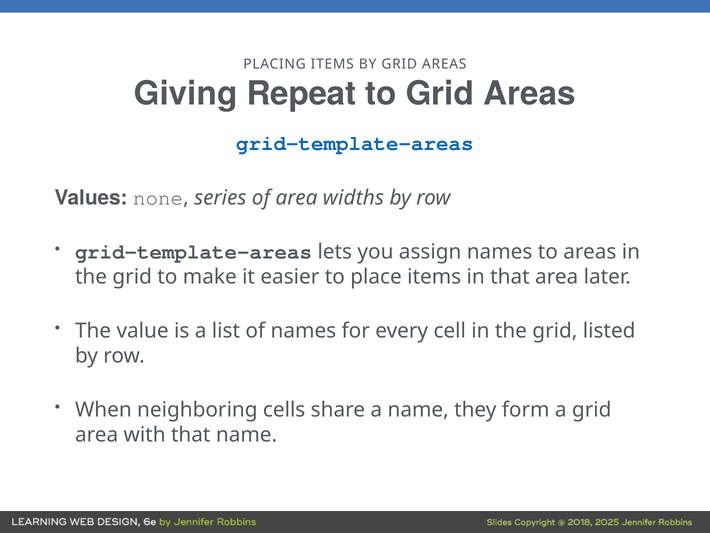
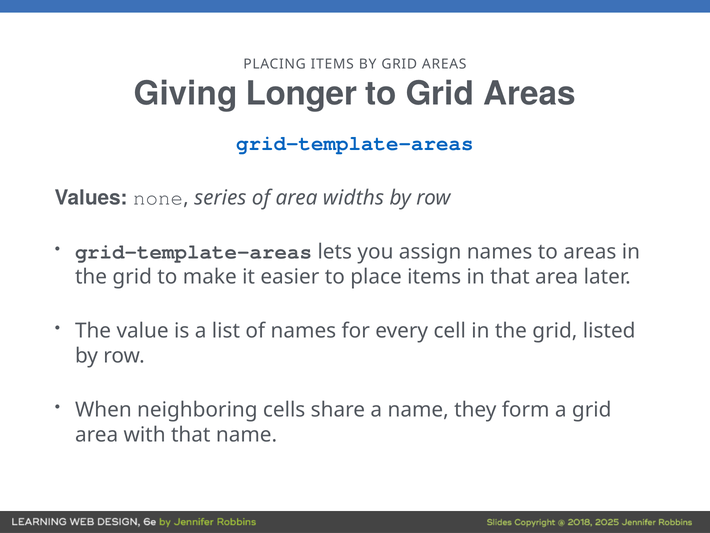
Repeat: Repeat -> Longer (301, 94)
